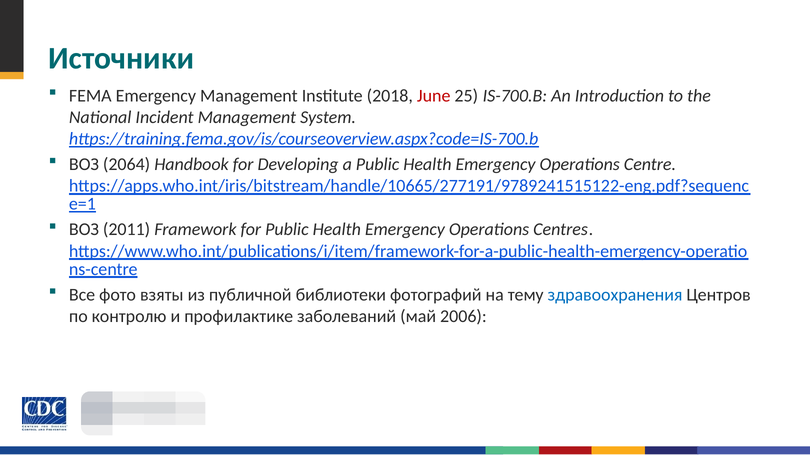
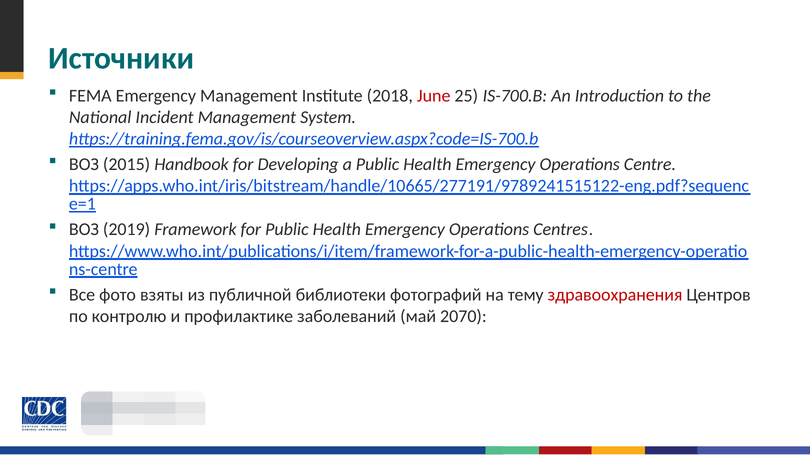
2064: 2064 -> 2015 (127, 165)
2011: 2011 -> 2019 (127, 230)
здравоохранения colour: blue -> red (615, 295)
2006: 2006 -> 2070 (463, 317)
